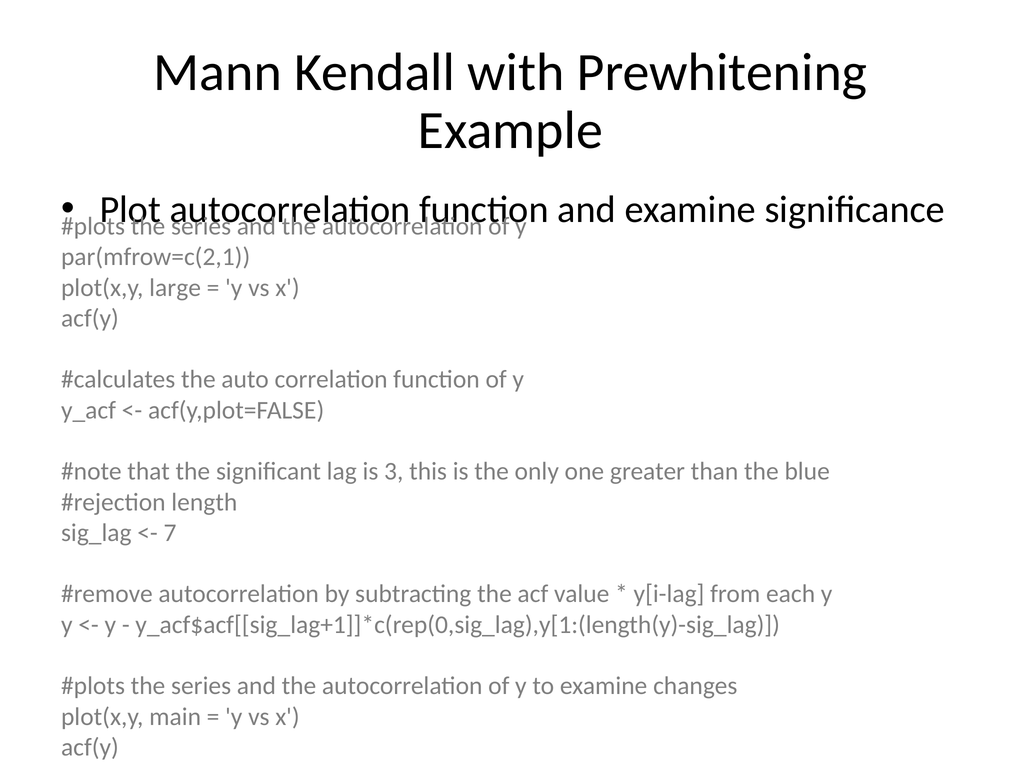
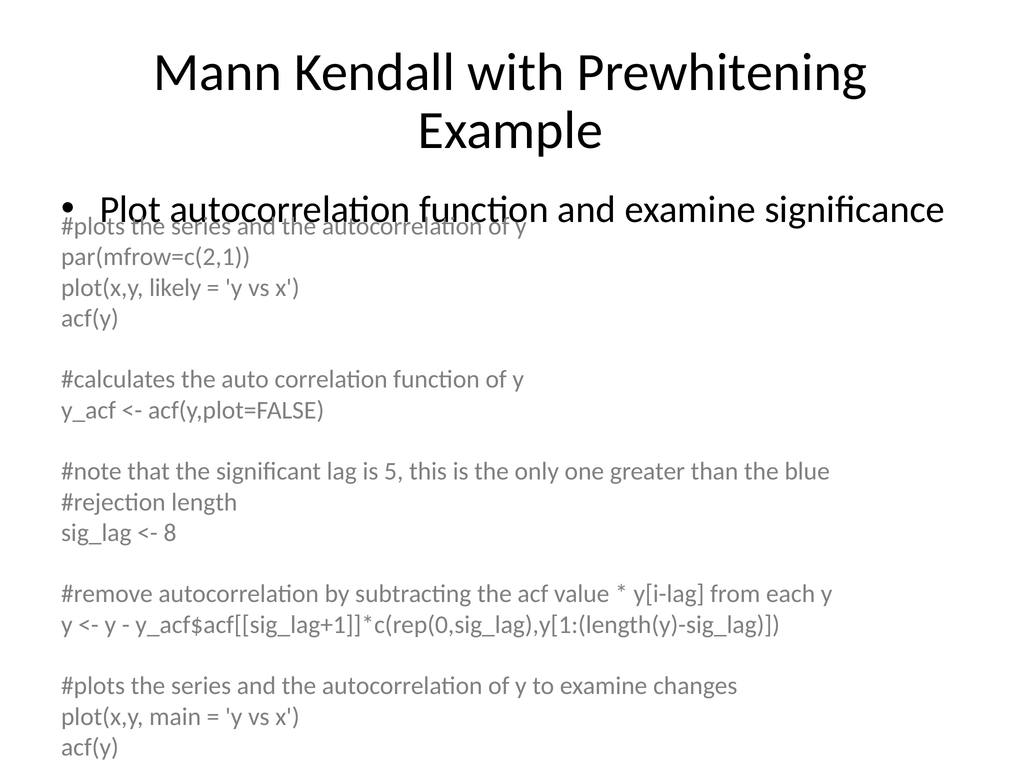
large: large -> likely (175, 288)
3: 3 -> 5 (394, 471)
7: 7 -> 8 (170, 533)
